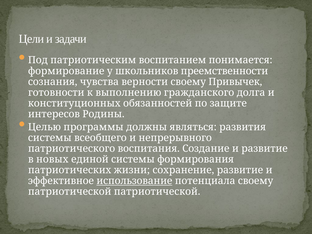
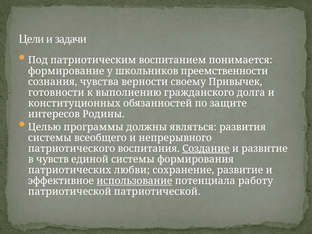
Создание underline: none -> present (206, 149)
новых: новых -> чувств (52, 159)
жизни: жизни -> любви (132, 170)
потенциала своему: своему -> работу (256, 181)
